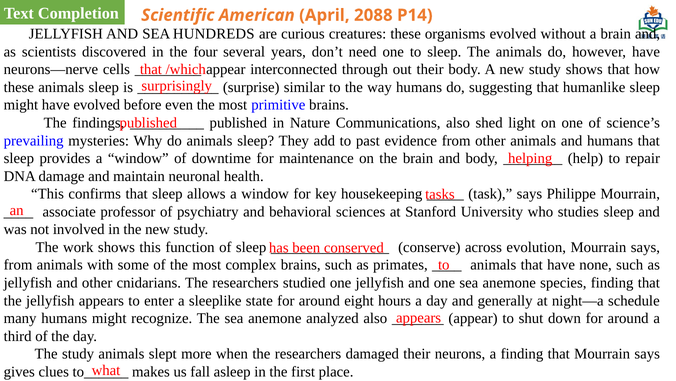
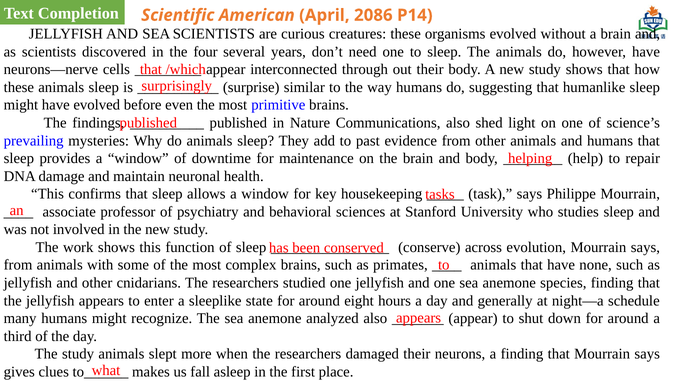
2088: 2088 -> 2086 (373, 15)
SEA HUNDREDS: HUNDREDS -> SCIENTISTS (214, 34)
